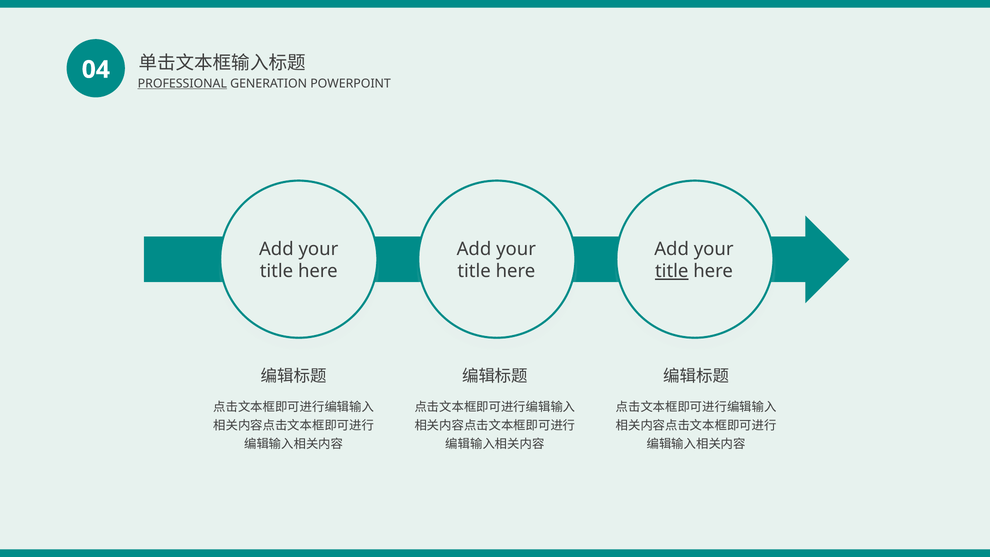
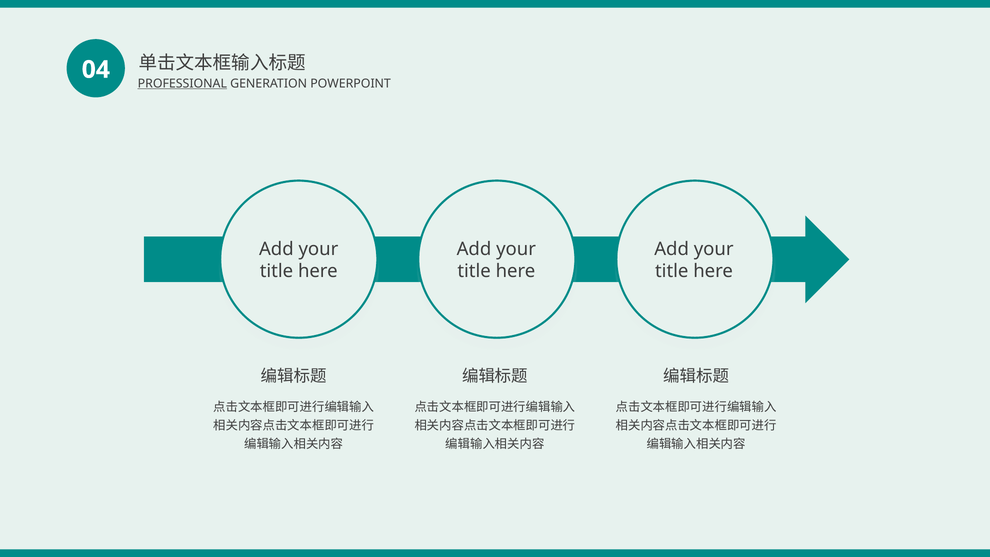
title underline: present -> none (672, 271)
